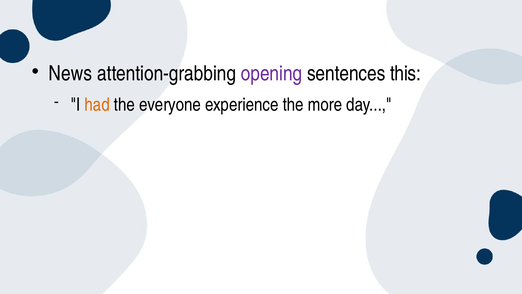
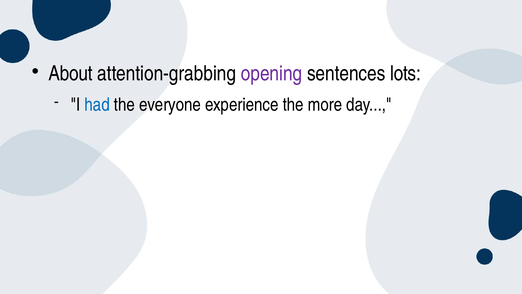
News: News -> About (71, 74)
this: this -> lots (405, 74)
had colour: orange -> blue (97, 104)
